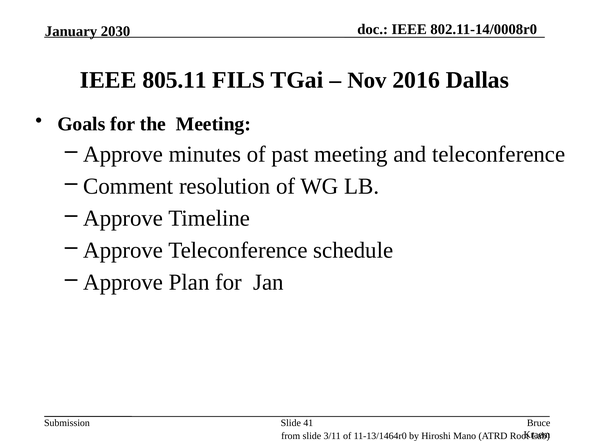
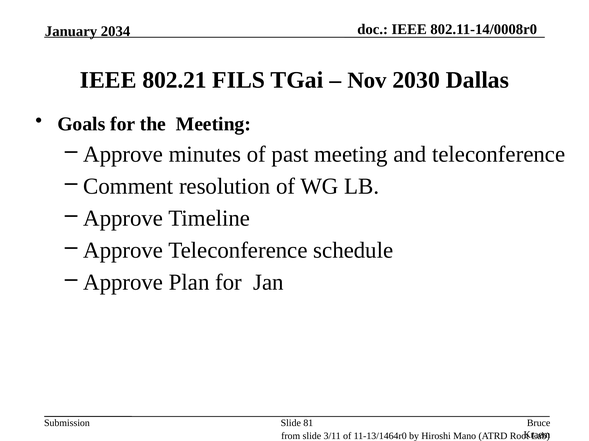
2030: 2030 -> 2034 (116, 31)
805.11: 805.11 -> 802.21 (175, 80)
2016: 2016 -> 2030 (416, 80)
41: 41 -> 81 (308, 424)
